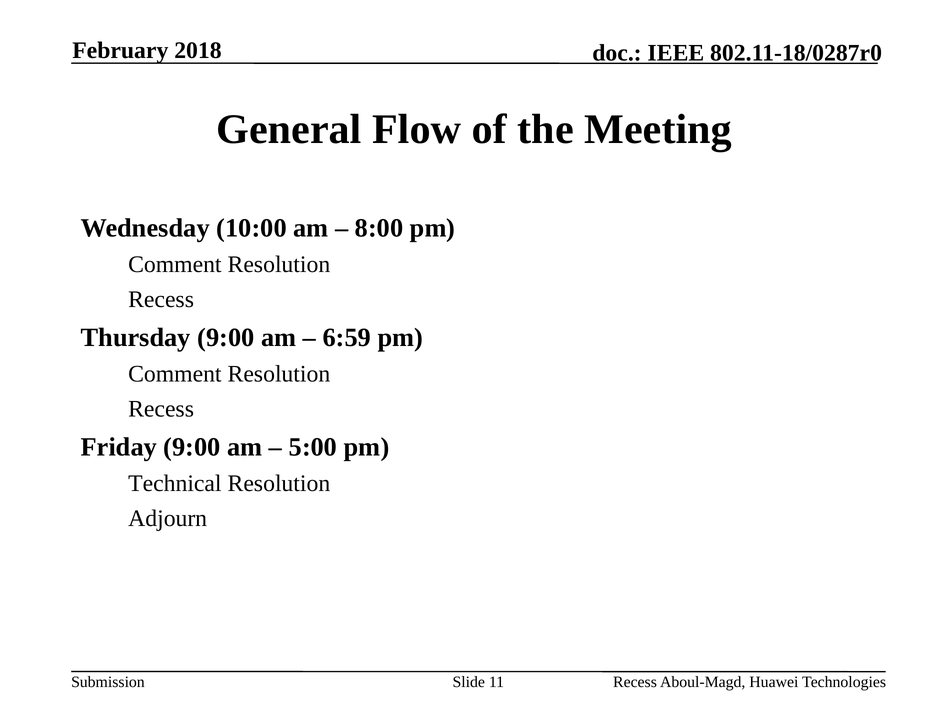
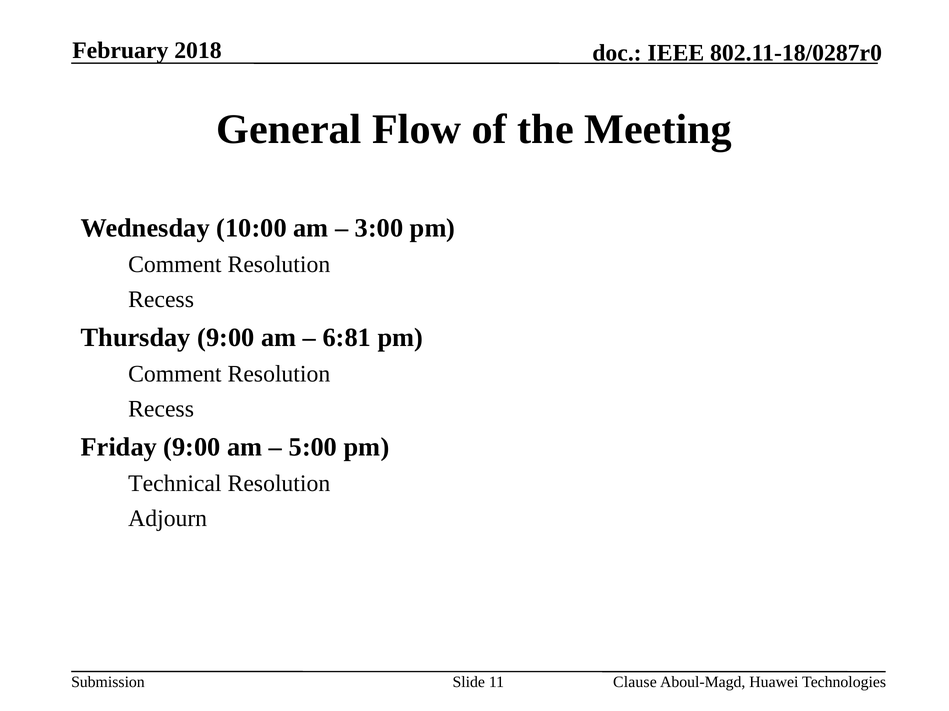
8:00: 8:00 -> 3:00 (379, 228)
6:59: 6:59 -> 6:81 (347, 338)
Recess: Recess -> Clause (635, 683)
